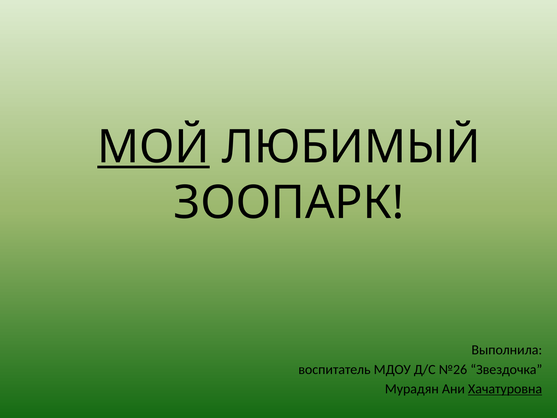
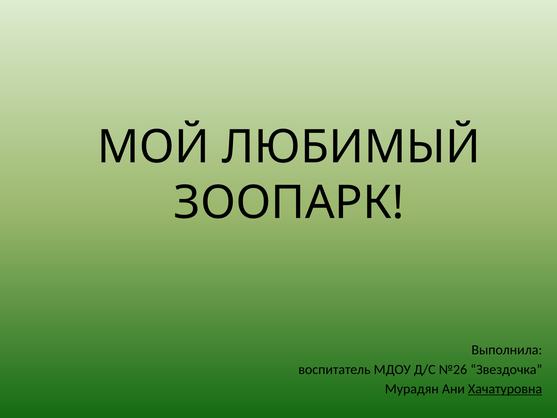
МОЙ underline: present -> none (153, 147)
